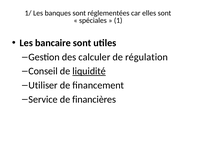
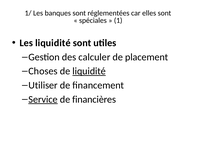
Les bancaire: bancaire -> liquidité (53, 43)
régulation: régulation -> placement (147, 57)
Conseil: Conseil -> Choses (43, 71)
Service underline: none -> present (43, 99)
